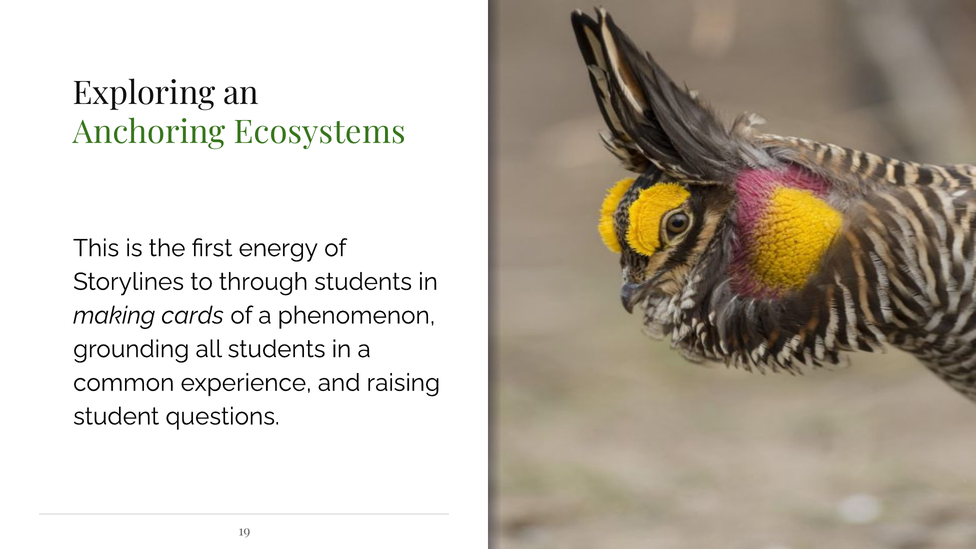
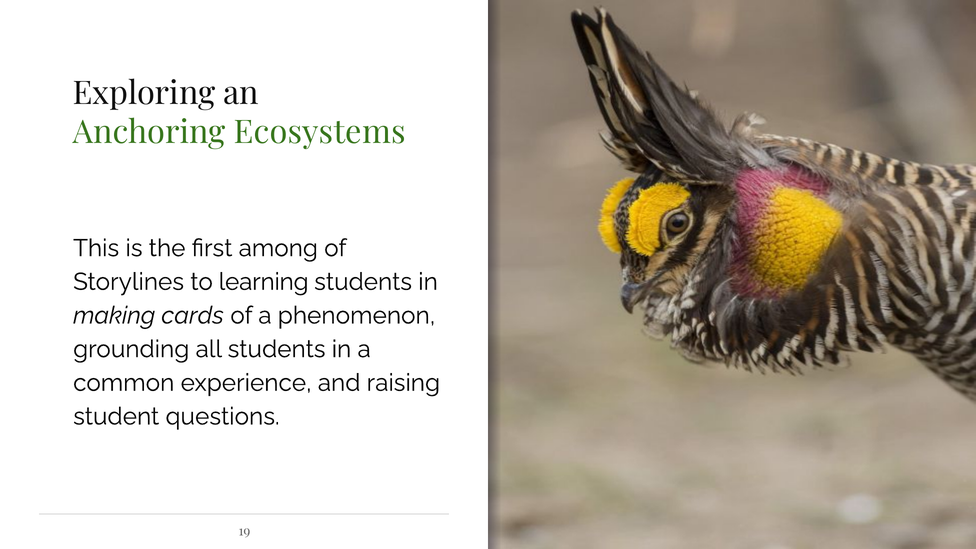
energy: energy -> among (278, 248)
through: through -> learning (264, 282)
